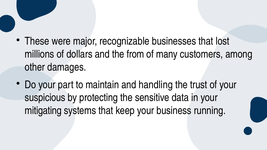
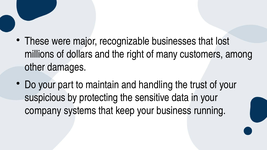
from: from -> right (135, 54)
mitigating: mitigating -> company (43, 111)
